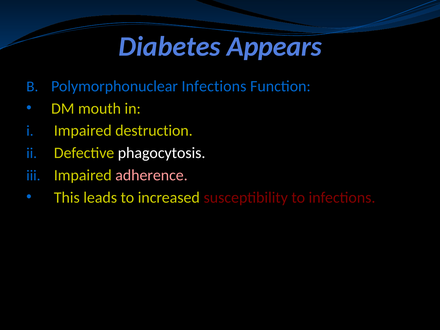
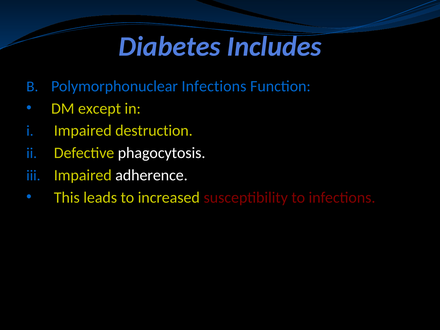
Appears: Appears -> Includes (274, 47)
mouth: mouth -> except (100, 108)
adherence colour: pink -> white (151, 175)
